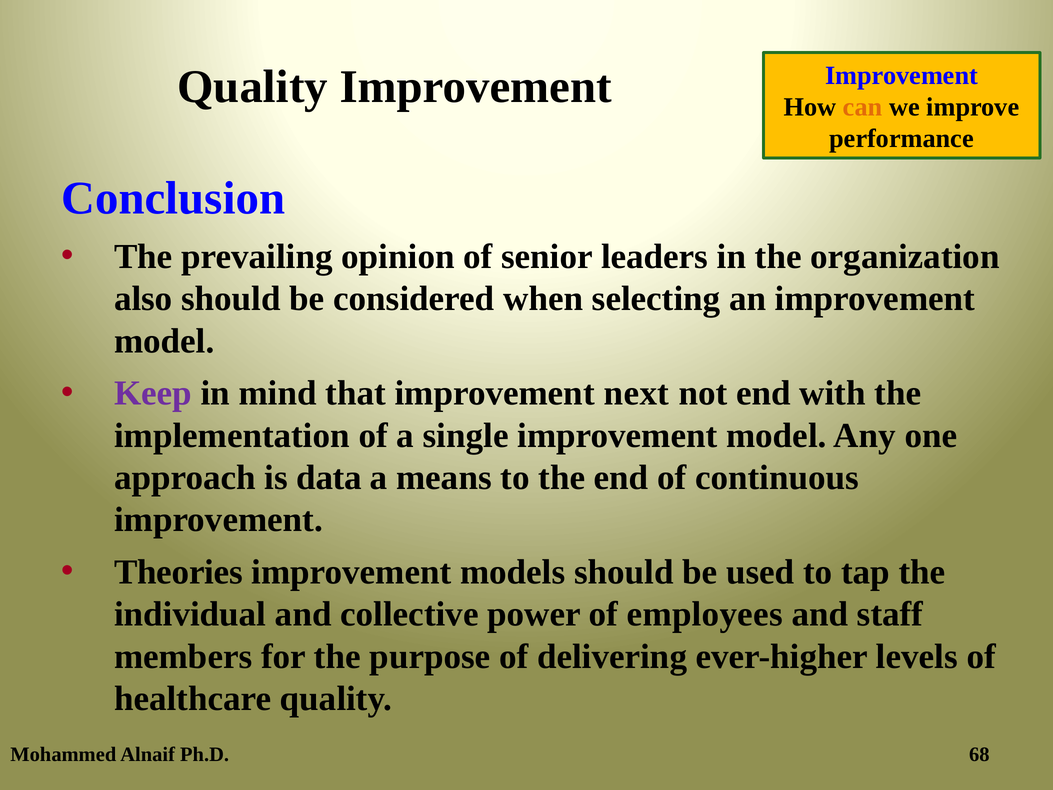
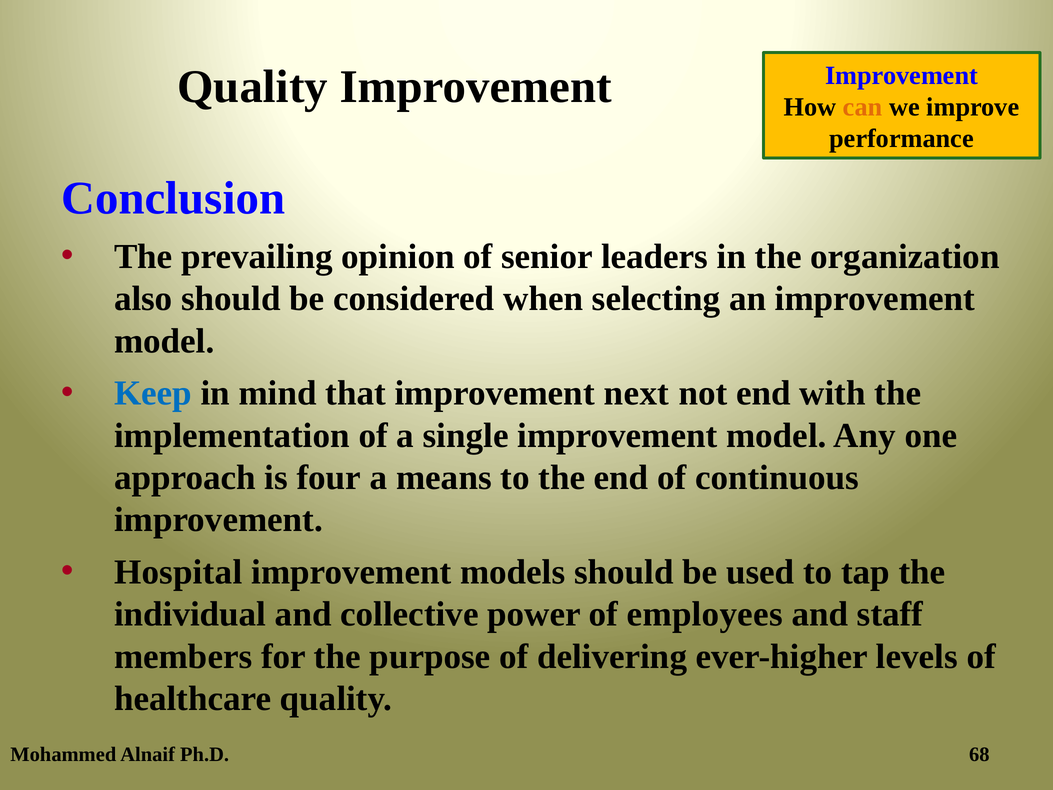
Keep colour: purple -> blue (153, 393)
data: data -> four (329, 478)
Theories: Theories -> Hospital (178, 572)
